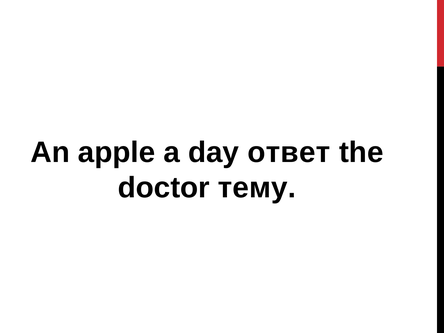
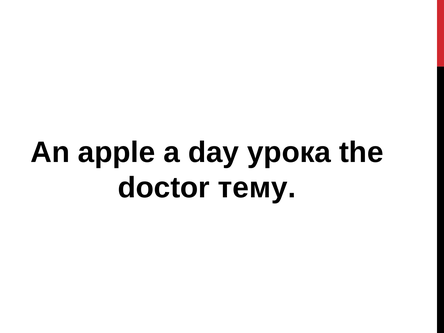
ответ: ответ -> урока (289, 152)
